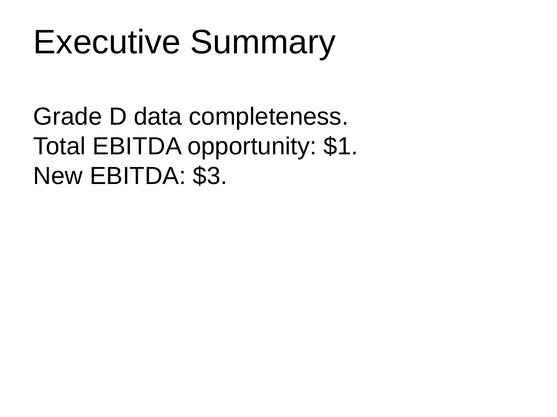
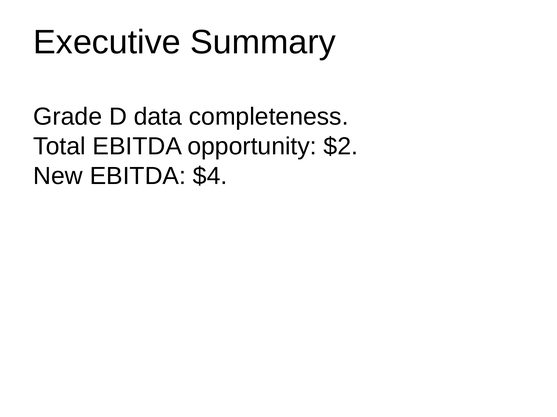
$1: $1 -> $2 (341, 147)
$3: $3 -> $4 (210, 176)
